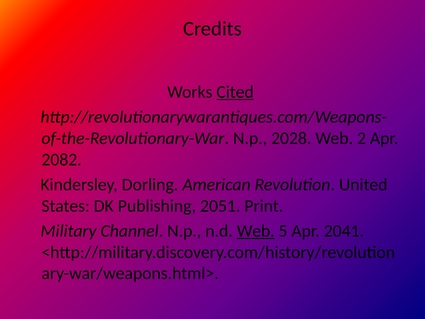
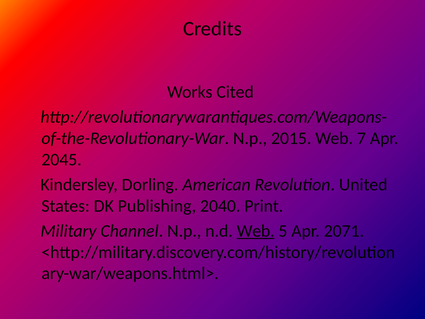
Cited underline: present -> none (235, 92)
2028: 2028 -> 2015 (291, 138)
2: 2 -> 7 (362, 138)
2082: 2082 -> 2045 (62, 159)
2051: 2051 -> 2040 (220, 206)
2041: 2041 -> 2071 (344, 231)
